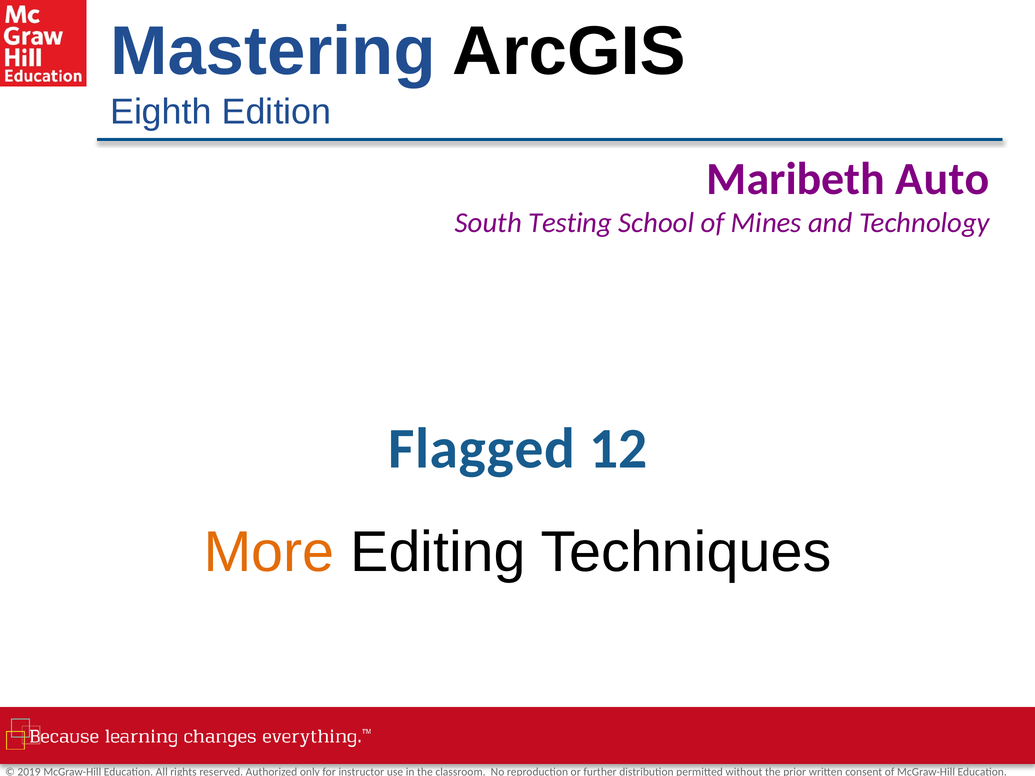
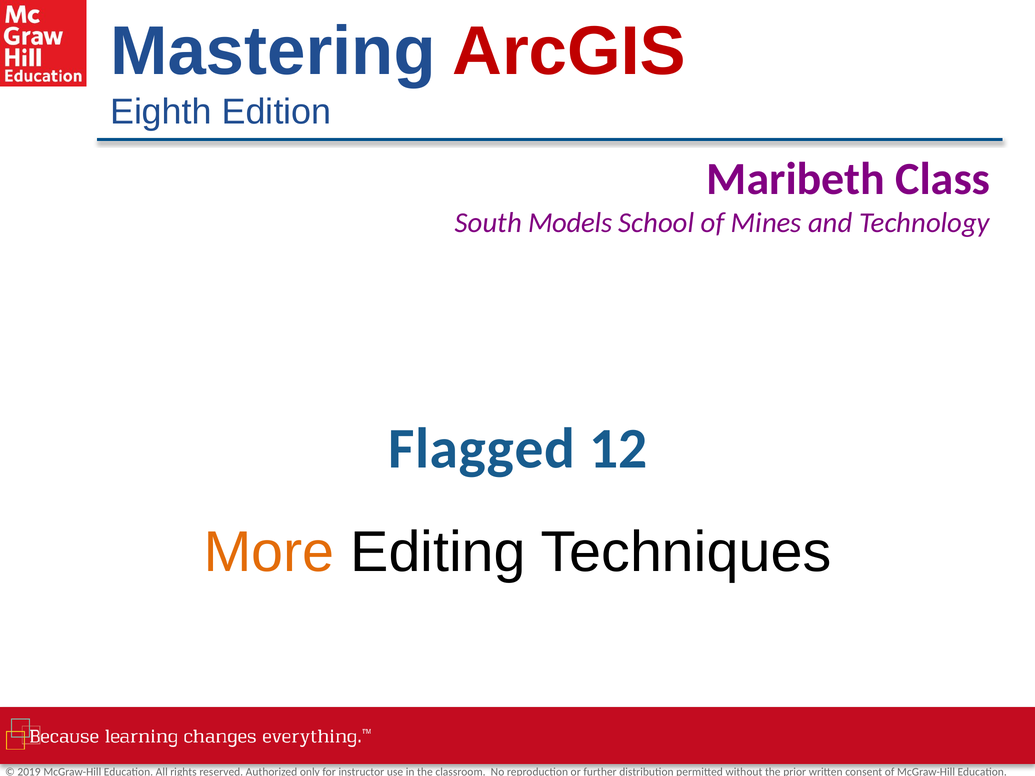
ArcGIS colour: black -> red (569, 51)
Auto: Auto -> Class (943, 179)
Testing: Testing -> Models (570, 223)
